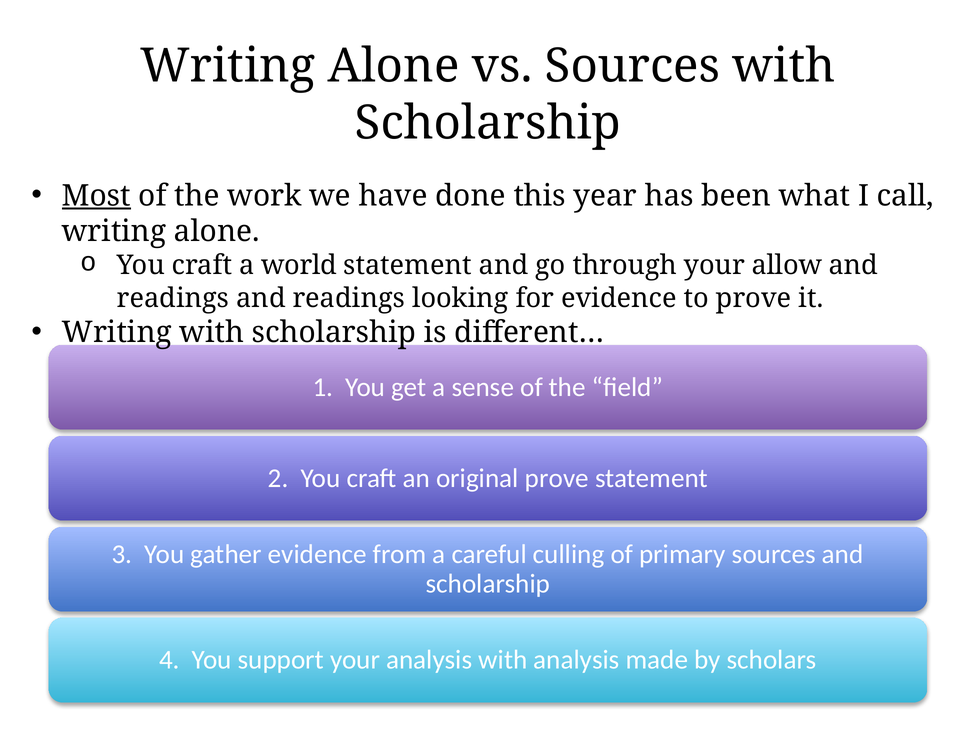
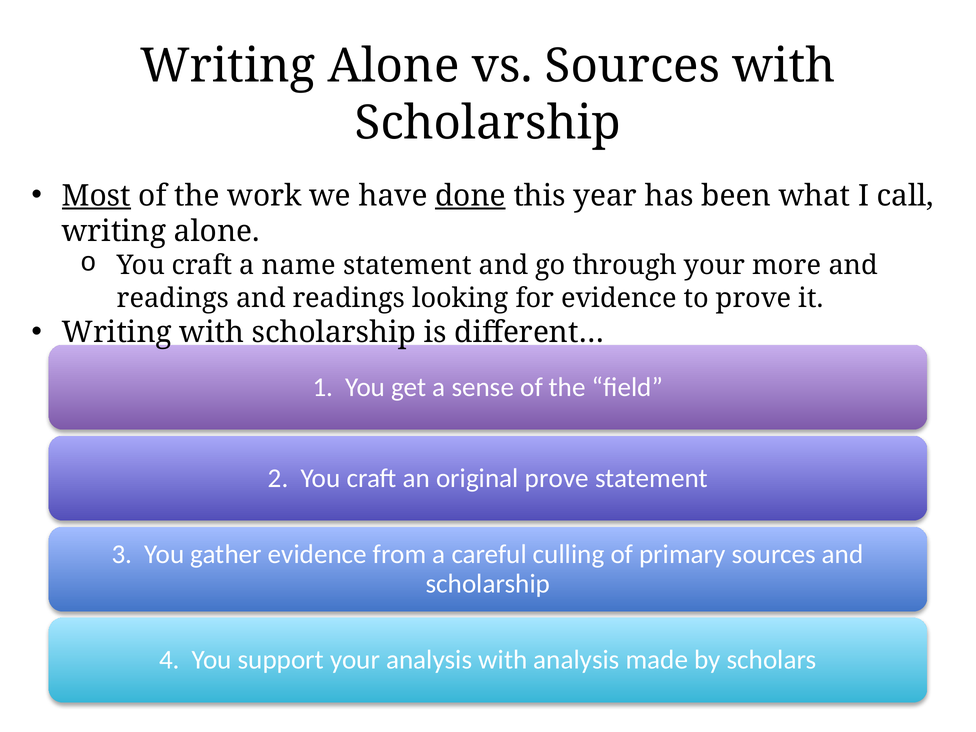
done underline: none -> present (470, 196)
world: world -> name (299, 266)
allow: allow -> more (787, 266)
